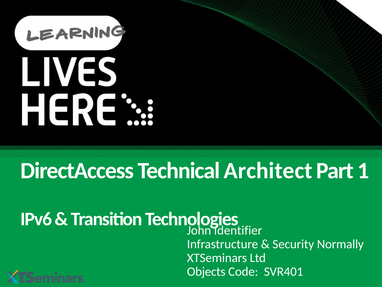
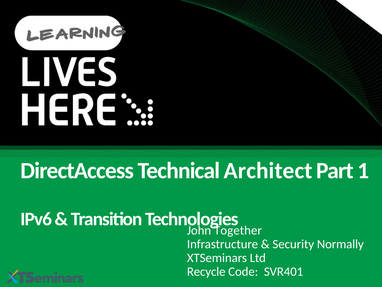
Identifier: Identifier -> Together (238, 230)
Objects: Objects -> Recycle (206, 271)
